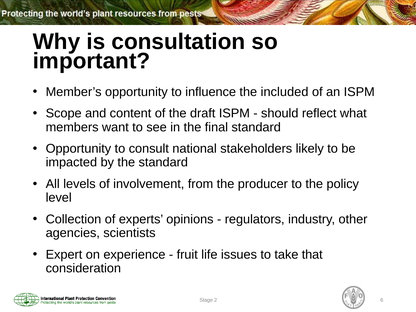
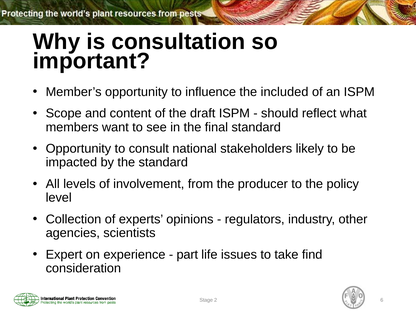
fruit: fruit -> part (187, 254)
that: that -> find (312, 254)
